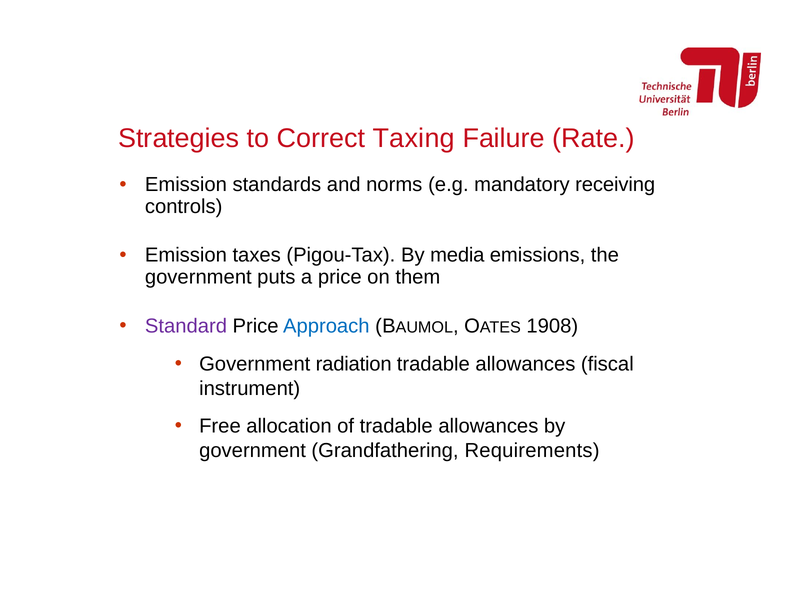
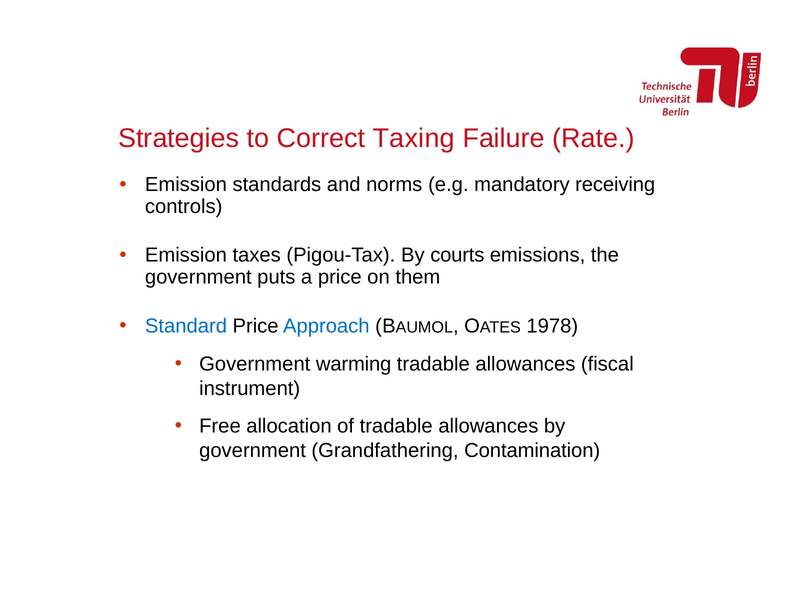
media: media -> courts (457, 255)
Standard colour: purple -> blue (186, 326)
1908: 1908 -> 1978 (552, 326)
radiation: radiation -> warming (354, 364)
Requirements: Requirements -> Contamination (532, 450)
